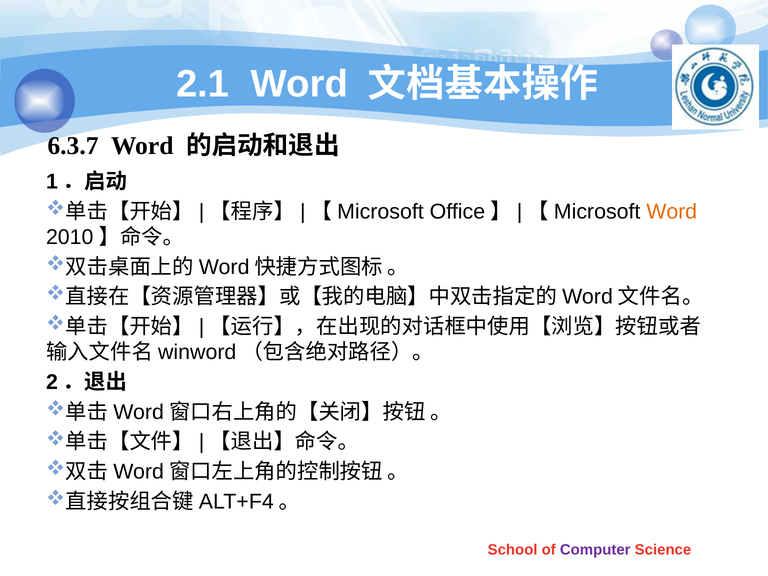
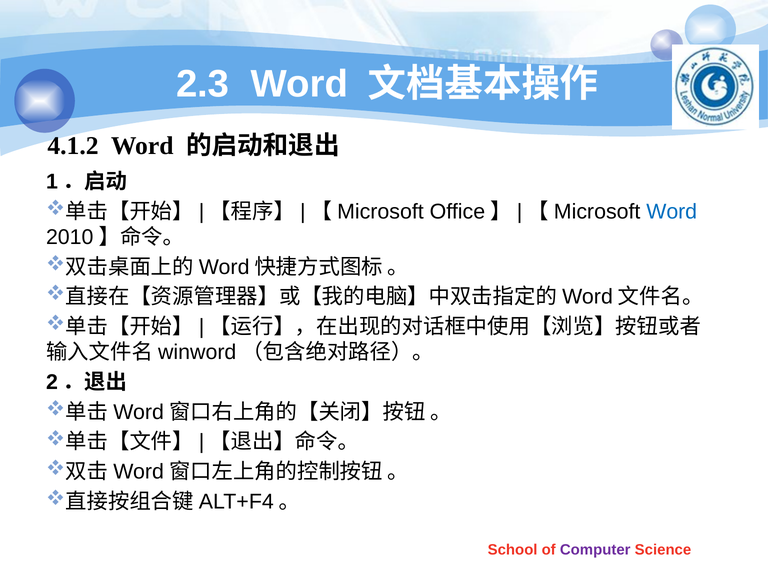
2.1: 2.1 -> 2.3 (203, 84)
6.3.7: 6.3.7 -> 4.1.2 (73, 146)
Word colour: orange -> blue (672, 211)
